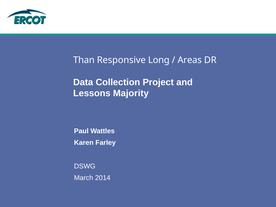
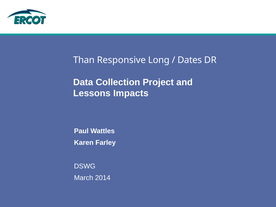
Areas: Areas -> Dates (190, 60)
Majority: Majority -> Impacts (131, 93)
